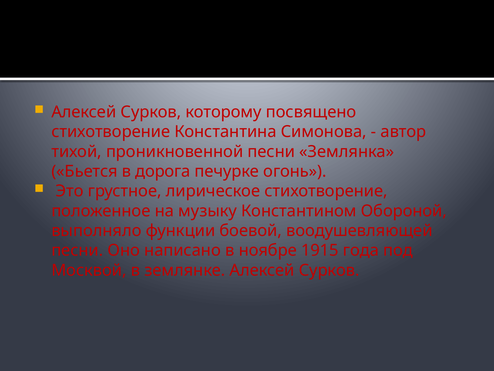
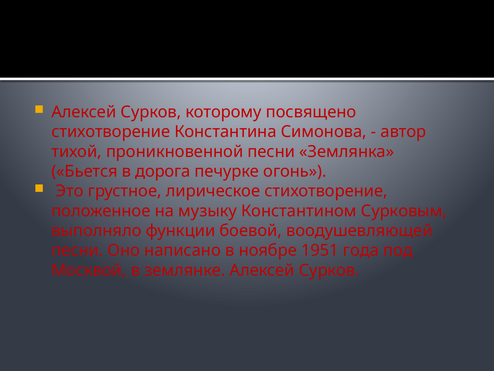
Обороной: Обороной -> Сурковым (404, 211)
1915: 1915 -> 1951 (320, 250)
